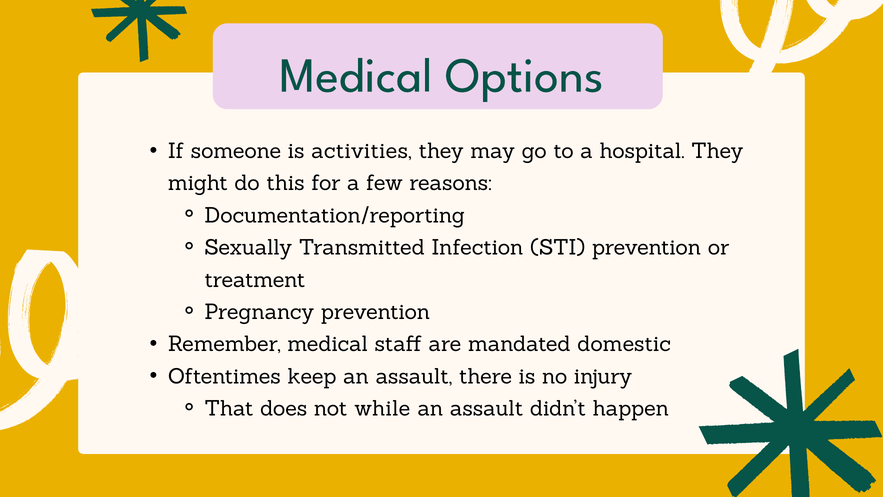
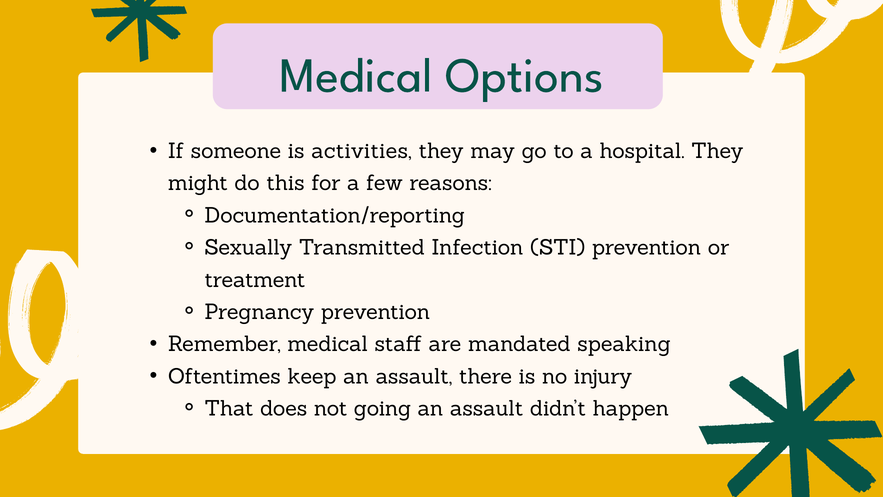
domestic: domestic -> speaking (624, 344)
while: while -> going (383, 409)
